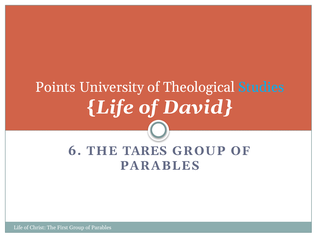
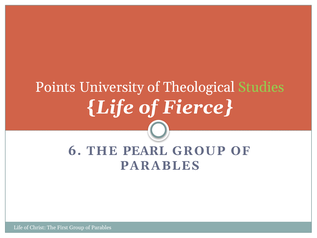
Studies colour: light blue -> light green (261, 87)
David: David -> Fierce (198, 107)
TARES: TARES -> PEARL (145, 151)
